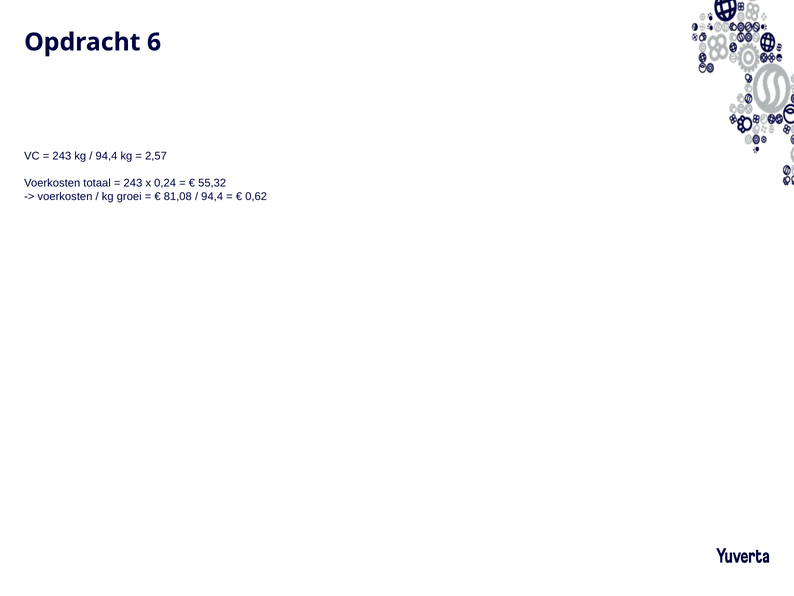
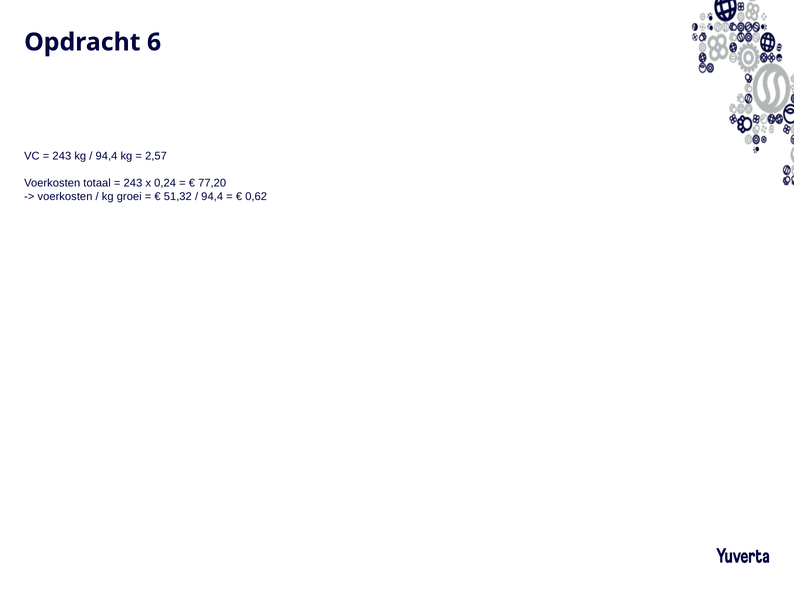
55,32: 55,32 -> 77,20 (212, 183)
81,08: 81,08 -> 51,32 (178, 196)
